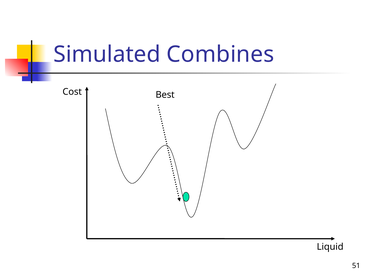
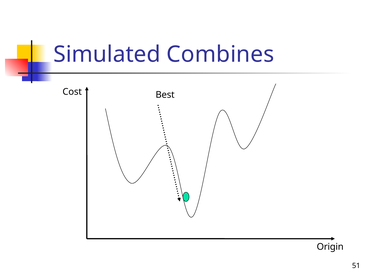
Liquid: Liquid -> Origin (330, 247)
